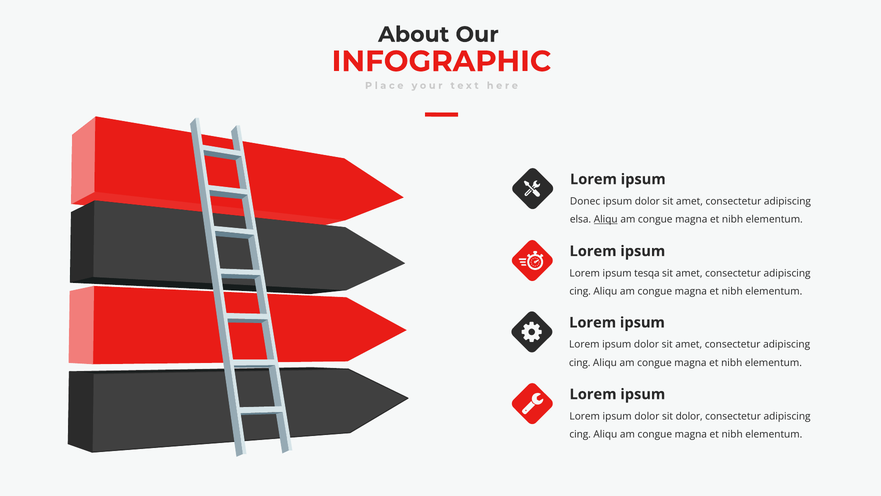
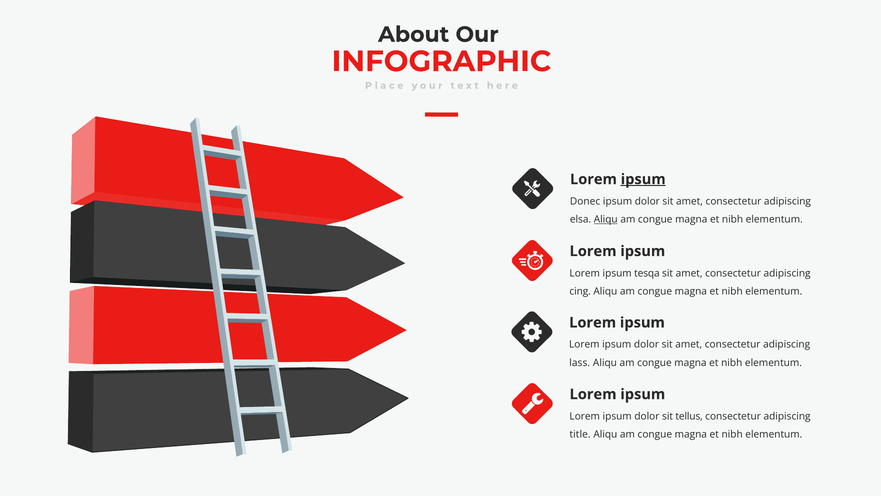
ipsum underline: none -> present (643, 179)
cing: cing -> lass (580, 362)
sit dolor: dolor -> tellus (689, 416)
cing: cing -> title (580, 434)
